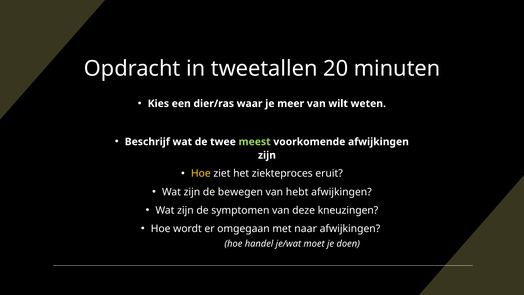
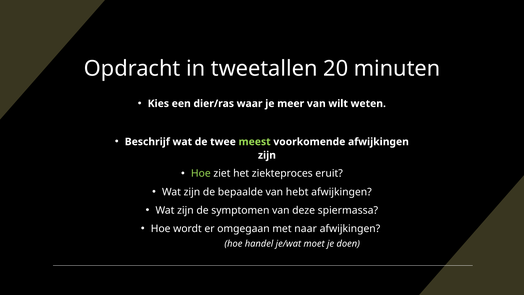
Hoe colour: yellow -> light green (201, 173)
bewegen: bewegen -> bepaalde (240, 192)
kneuzingen: kneuzingen -> spiermassa (348, 210)
